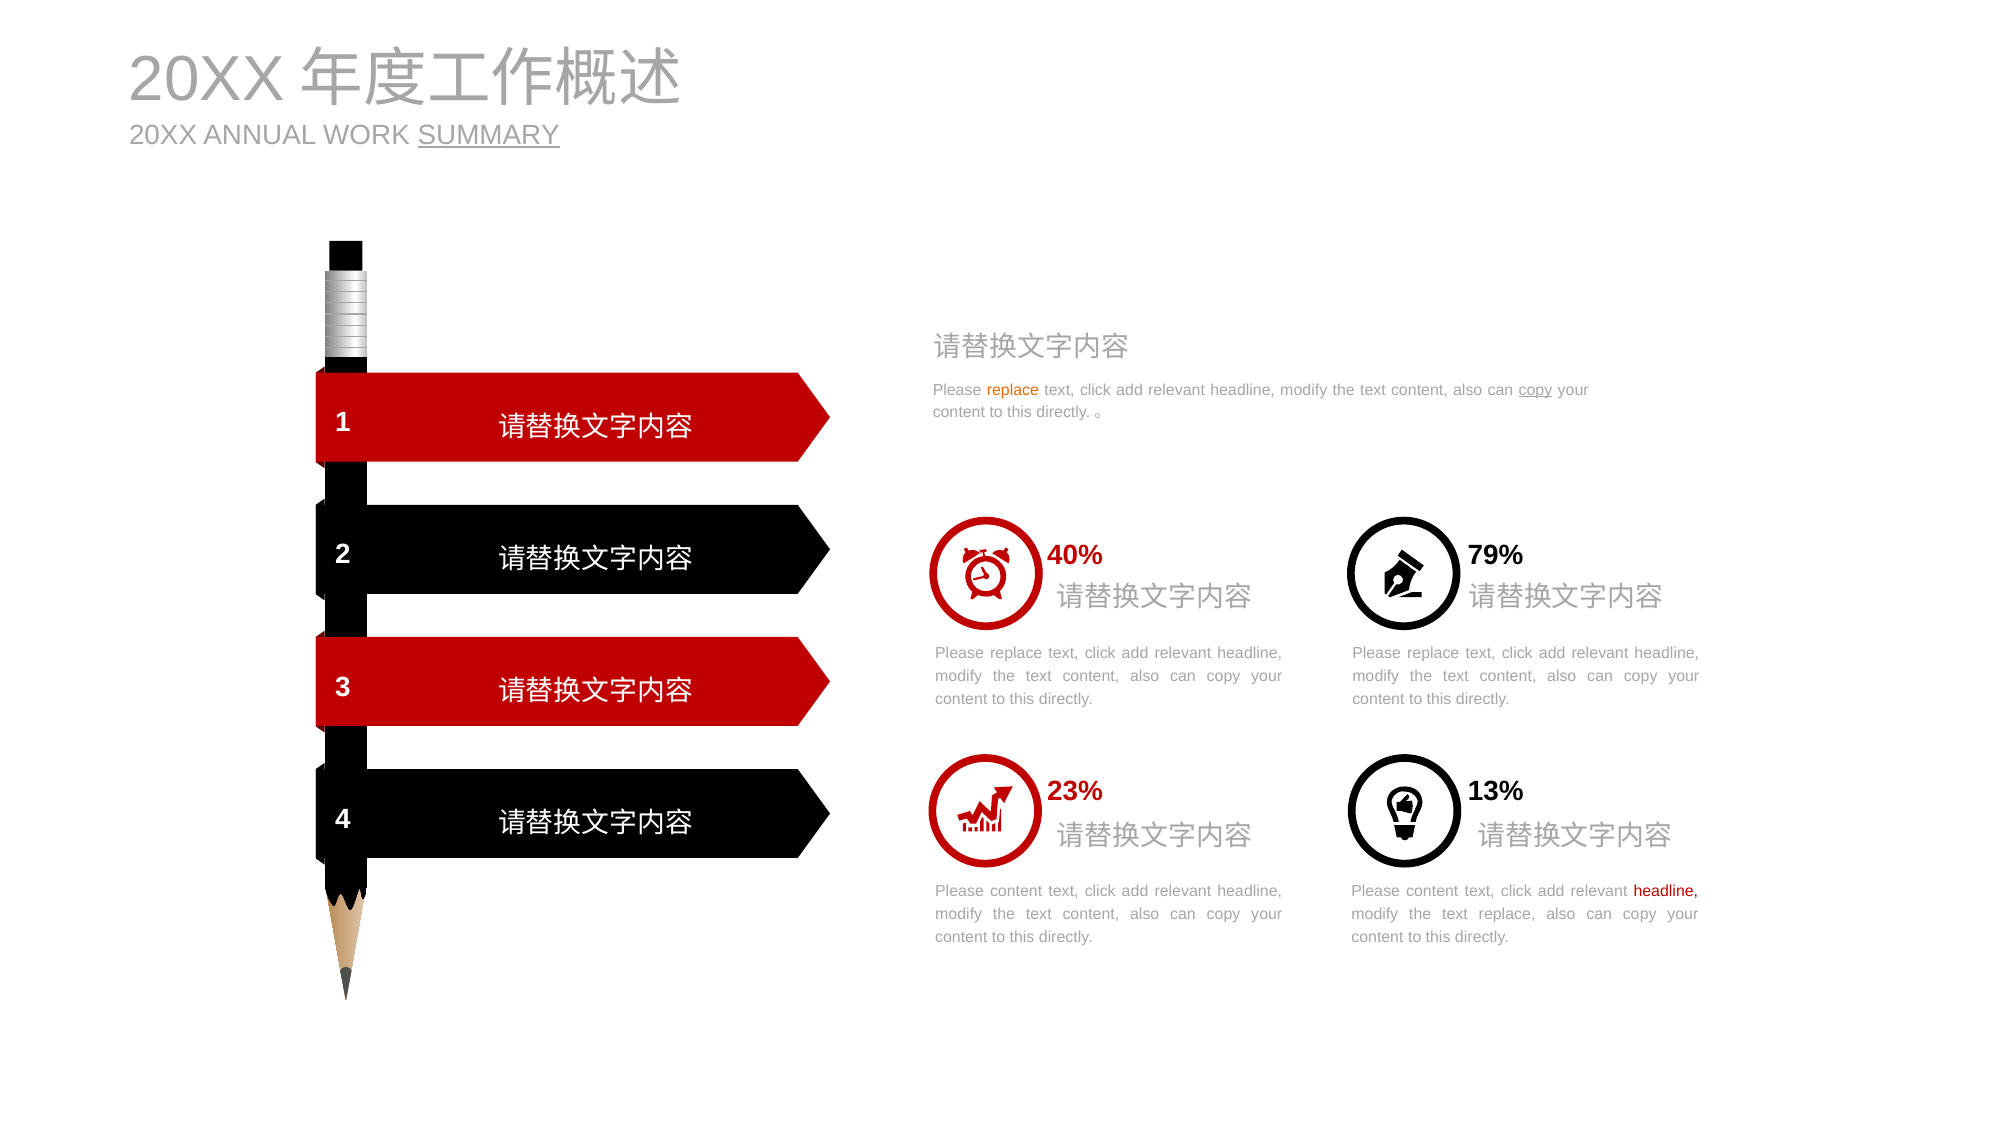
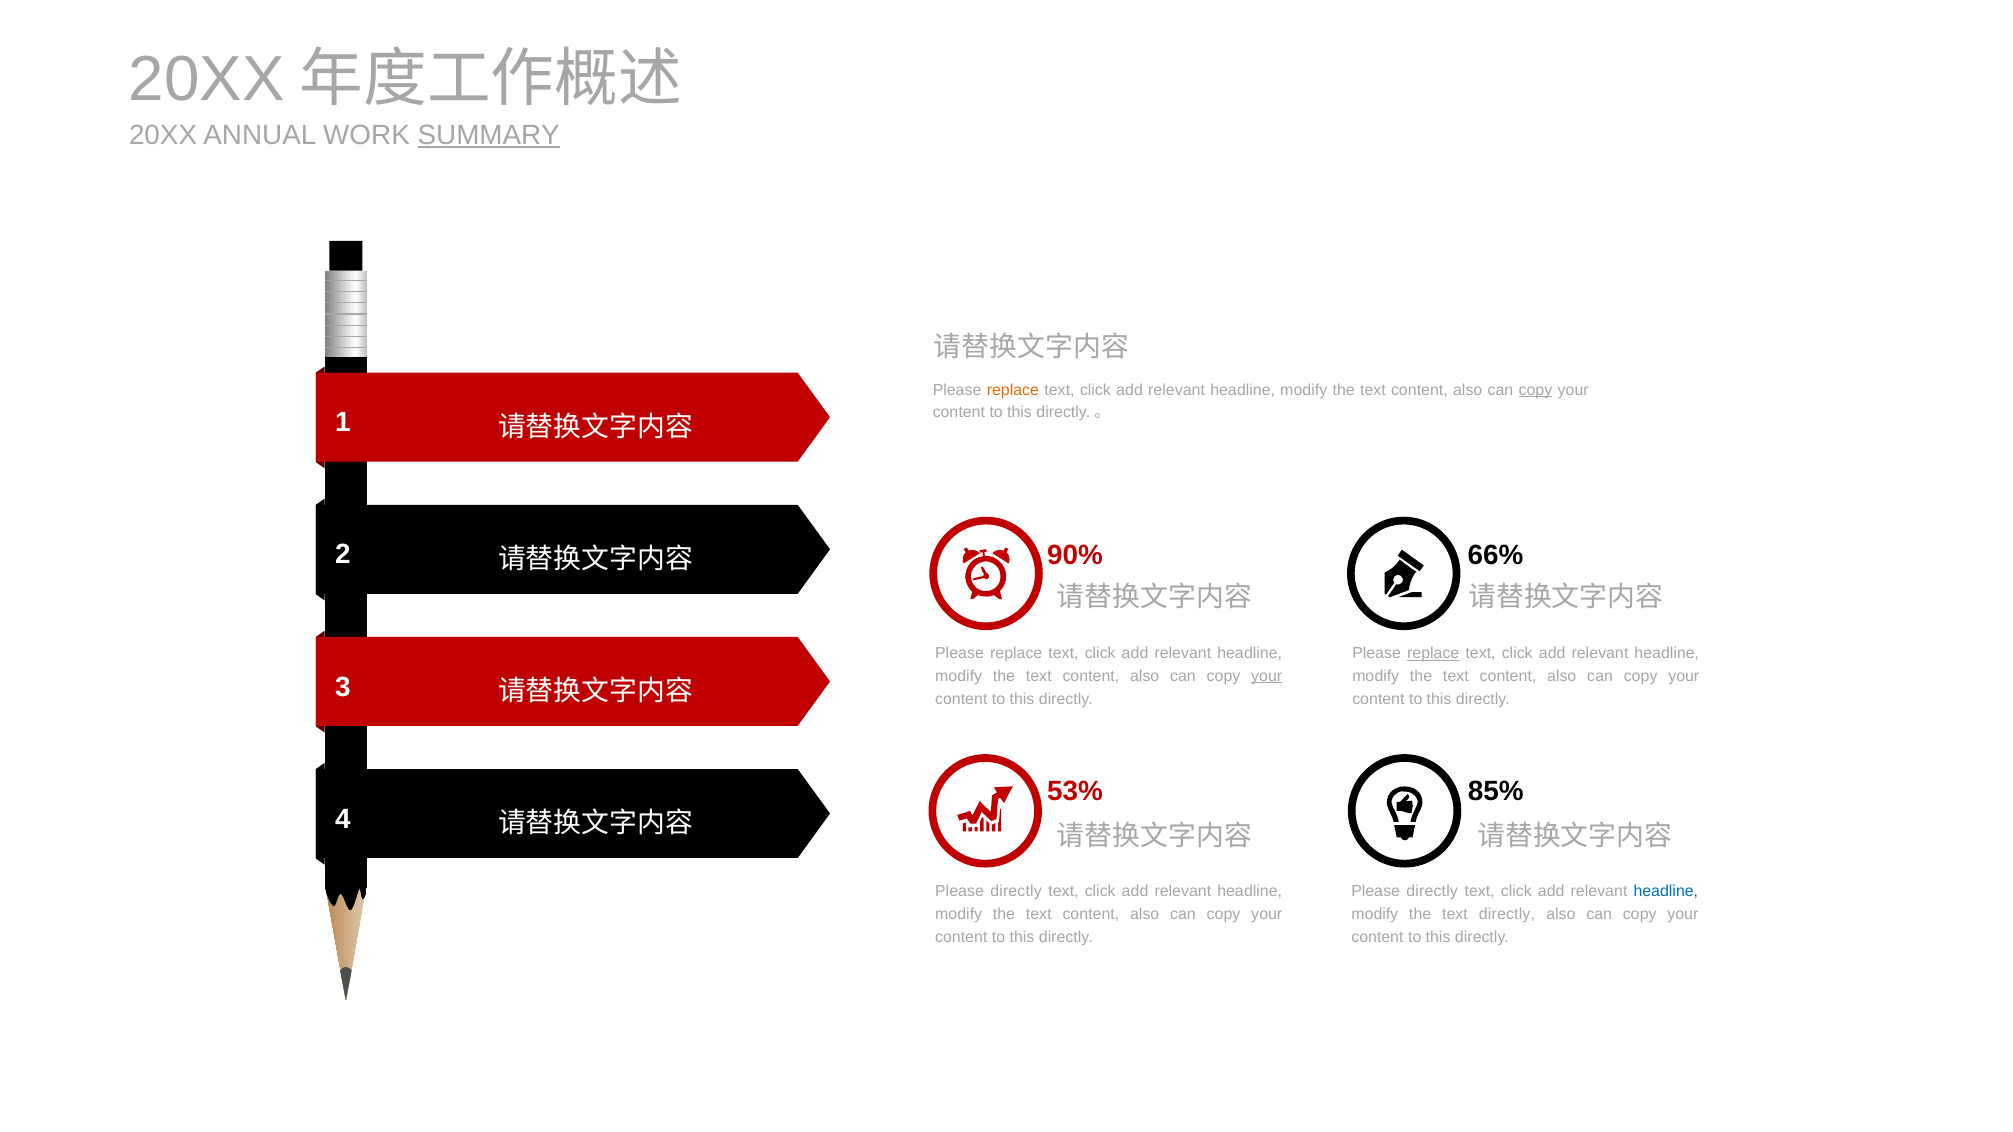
40%: 40% -> 90% (1075, 555)
79%: 79% -> 66% (1495, 555)
replace underline: none -> present (1433, 653)
your underline: none -> present (1267, 676)
23%: 23% -> 53% (1075, 792)
13%: 13% -> 85% (1496, 792)
content: content -> directly (1016, 892)
content: content -> directly (1432, 892)
headline colour: red -> blue (1666, 892)
text replace: replace -> directly (1507, 915)
